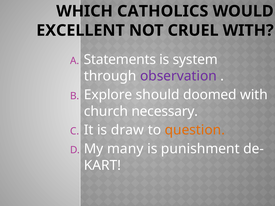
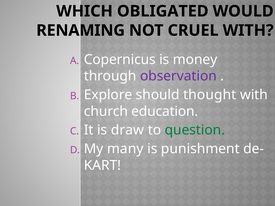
CATHOLICS: CATHOLICS -> OBLIGATED (163, 11)
EXCELLENT: EXCELLENT -> RENAMING (81, 30)
Statements: Statements -> Copernicus (120, 60)
system: system -> money (195, 60)
doomed: doomed -> thought (210, 95)
necessary: necessary -> education (165, 111)
question colour: orange -> green (195, 130)
